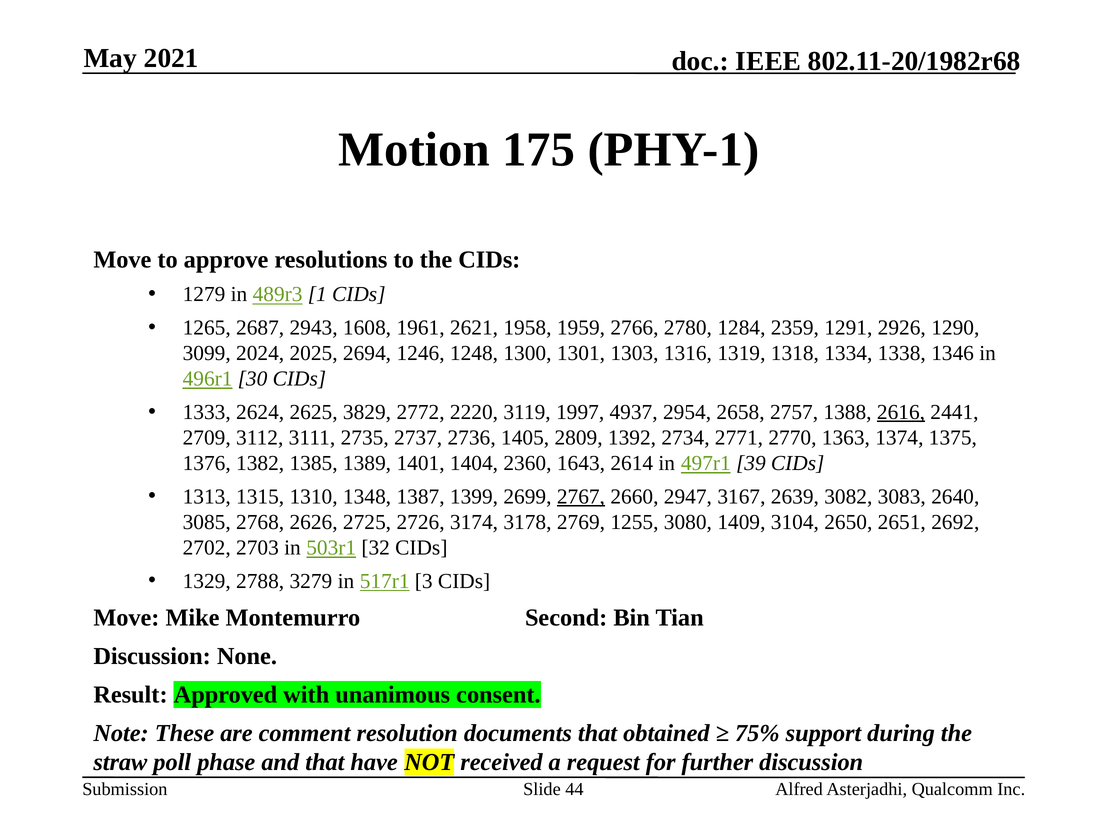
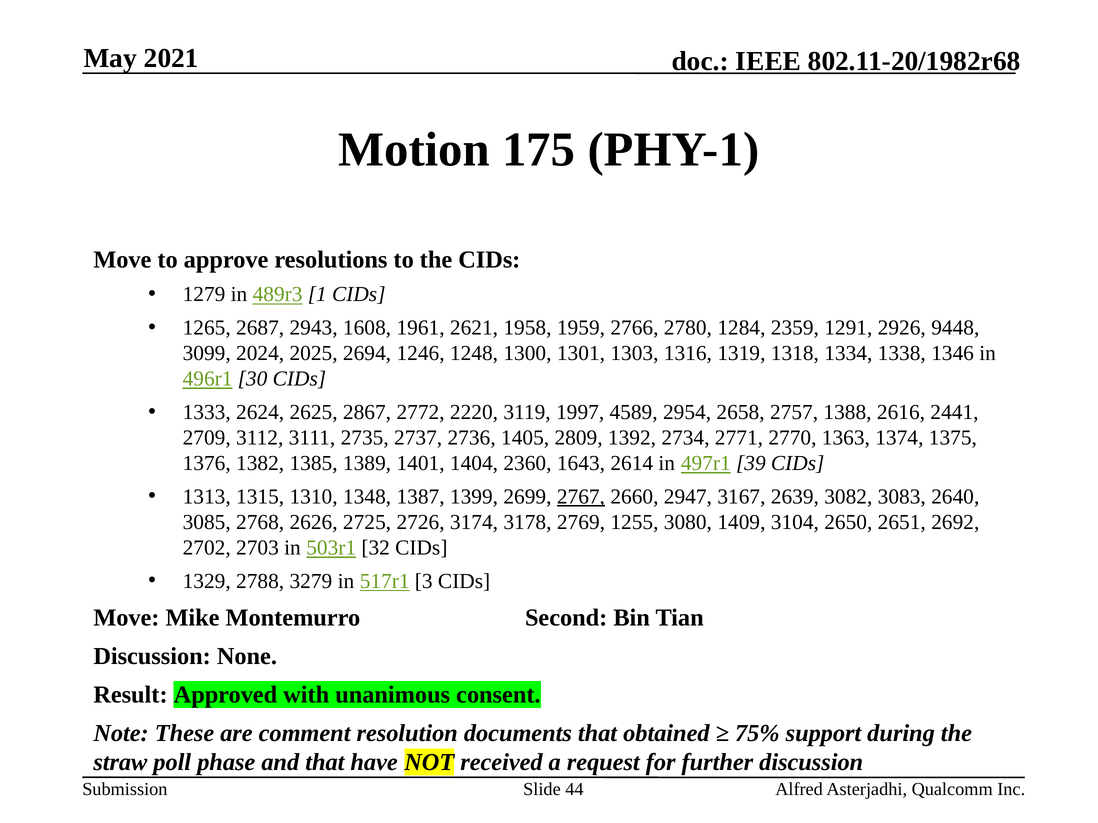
1290: 1290 -> 9448 (955, 328)
3829: 3829 -> 2867 (367, 412)
4937: 4937 -> 4589 (634, 412)
2616 underline: present -> none (901, 412)
